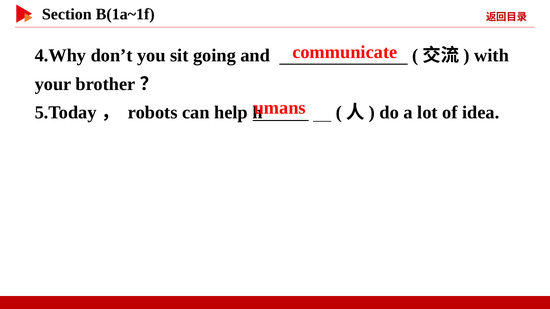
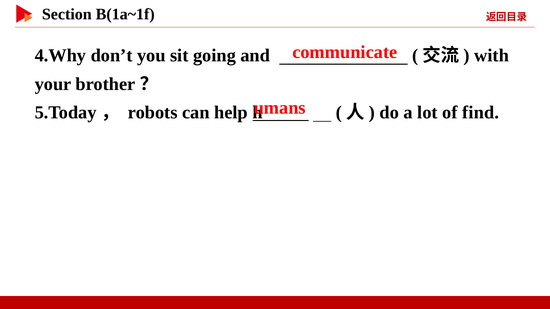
idea: idea -> find (481, 113)
